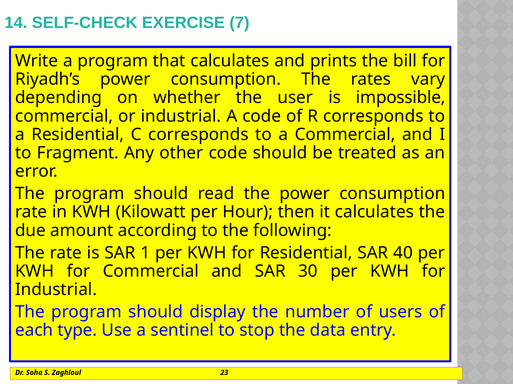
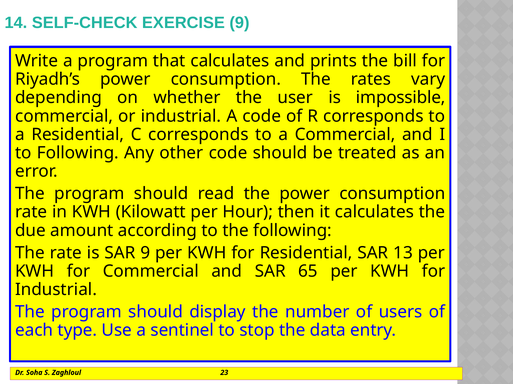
EXERCISE 7: 7 -> 9 (239, 23)
to Fragment: Fragment -> Following (78, 153)
SAR 1: 1 -> 9 (145, 253)
40: 40 -> 13 (403, 253)
30: 30 -> 65 (308, 272)
